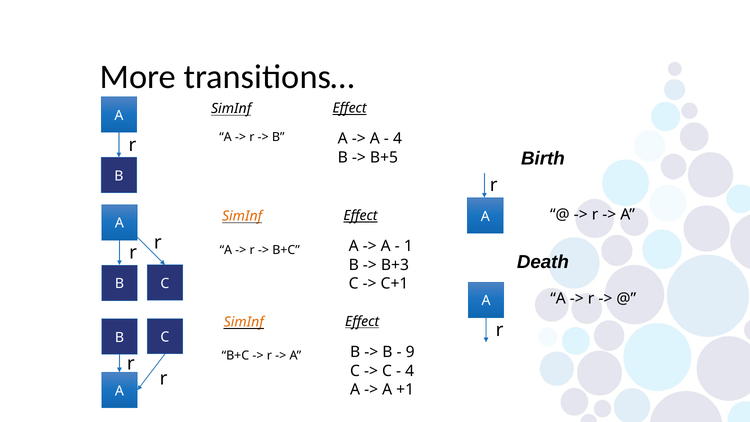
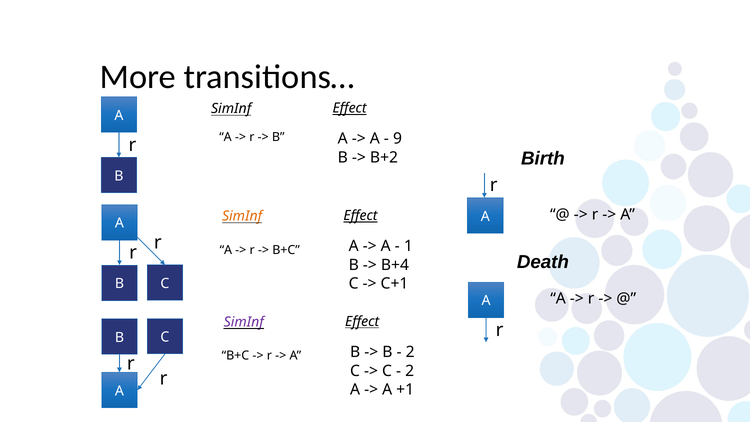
4: 4 -> 9 (397, 139)
B+5: B+5 -> B+2 (384, 157)
B+3: B+3 -> B+4 (395, 265)
SimInf colour: orange -> purple (244, 322)
9: 9 -> 2 (410, 352)
4: 4 -> 2 (410, 371)
